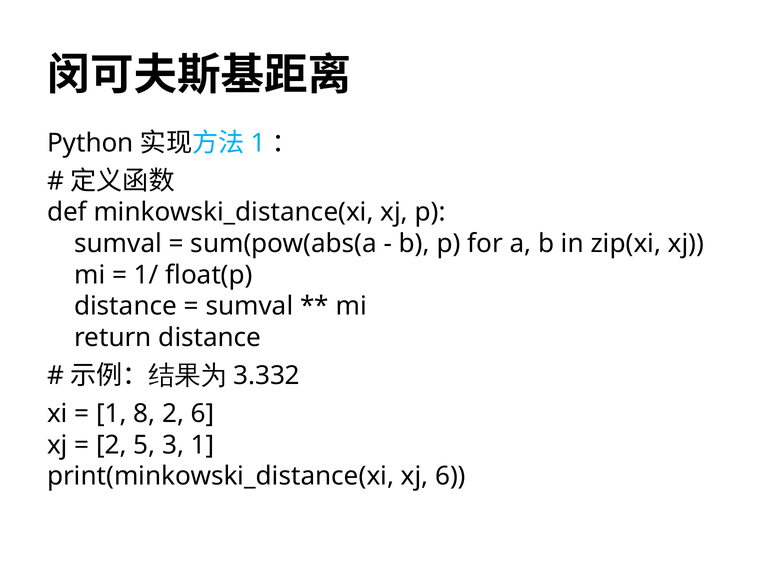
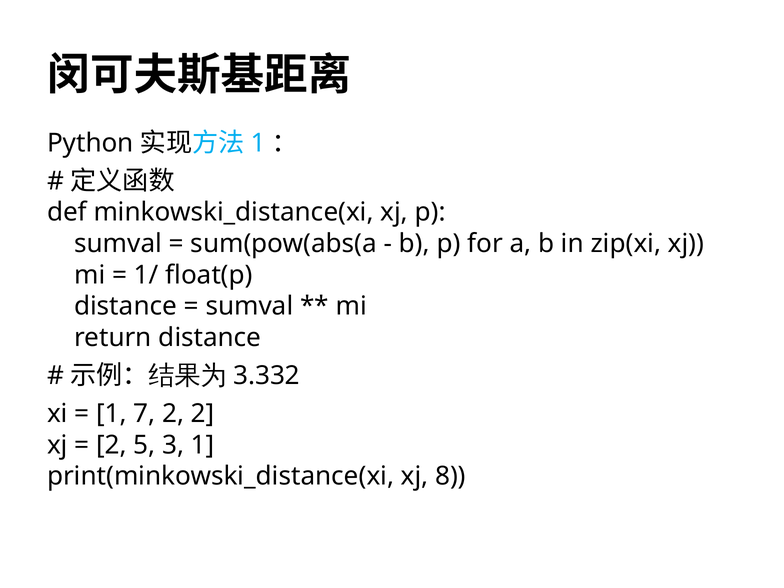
8: 8 -> 7 (144, 414)
2 6: 6 -> 2 (203, 414)
xj 6: 6 -> 8 (450, 476)
